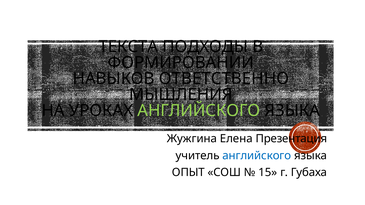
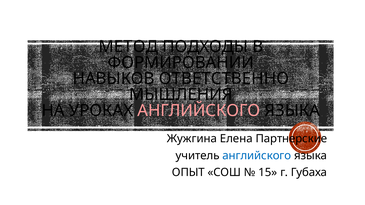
ТЕКСТА: ТЕКСТА -> МЕТОД (128, 47)
АНГЛИЙСКОГО colour: light green -> pink (199, 111)
Презентация: Презентация -> Партнерские (291, 139)
